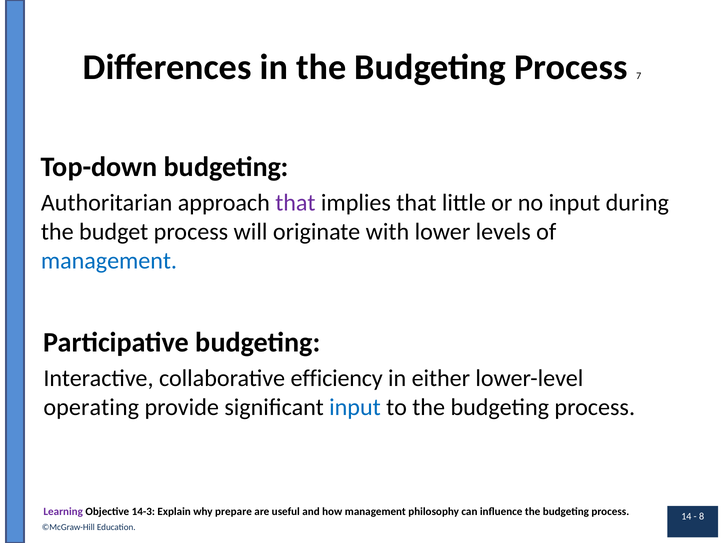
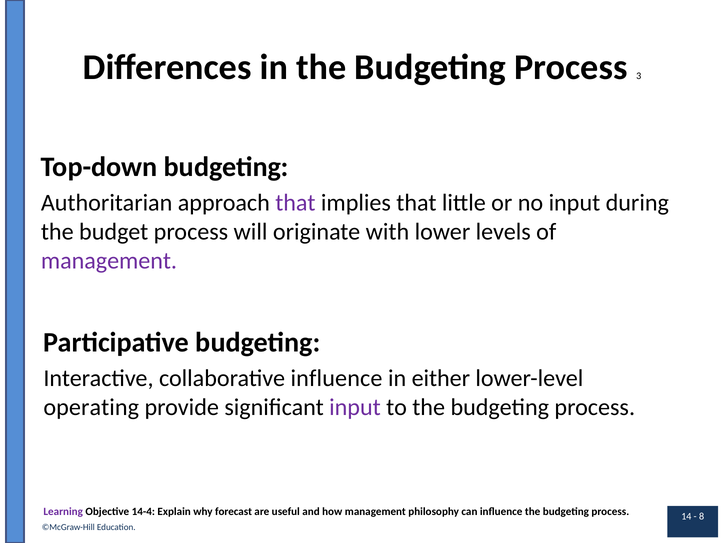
7: 7 -> 3 (639, 76)
management colour: blue -> purple (109, 261)
collaborative efficiency: efficiency -> influence (336, 378)
input colour: blue -> purple (355, 407)
14-3: 14-3 -> 14-4 (143, 512)
prepare: prepare -> forecast (234, 512)
